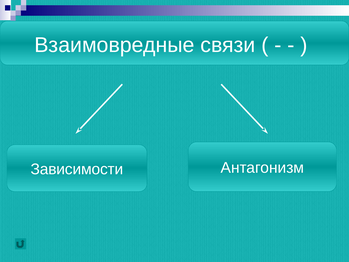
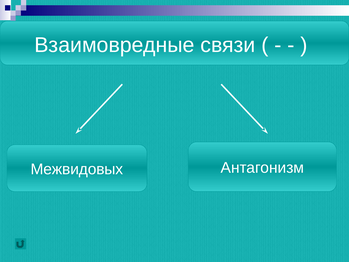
Зависимости: Зависимости -> Межвидовых (77, 169)
